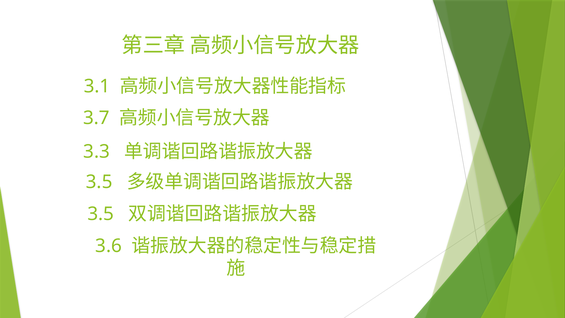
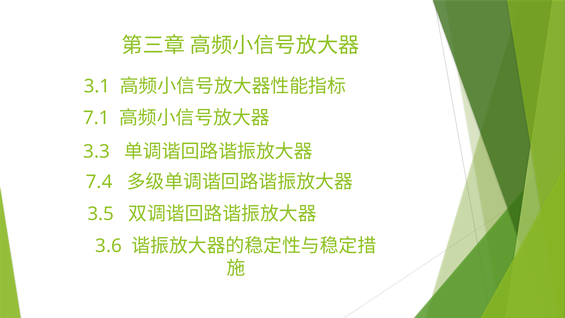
3.7: 3.7 -> 7.1 (96, 118)
3.5: 3.5 -> 7.4 (99, 182)
